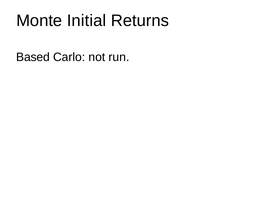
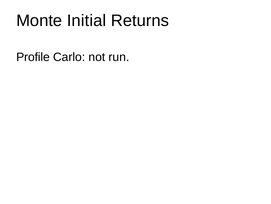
Based: Based -> Profile (33, 57)
